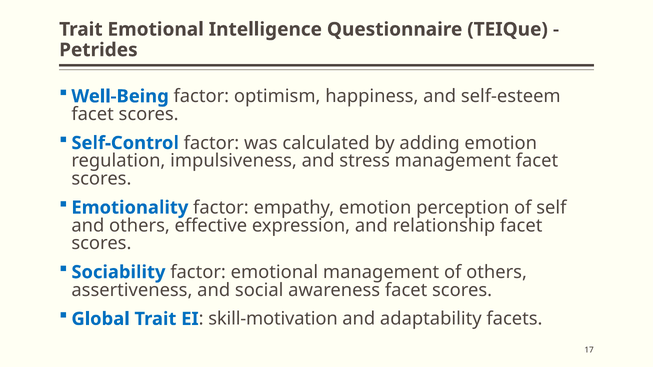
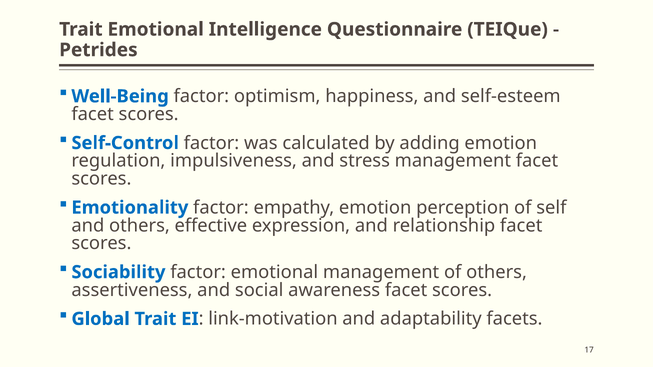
skill-motivation: skill-motivation -> link-motivation (273, 319)
